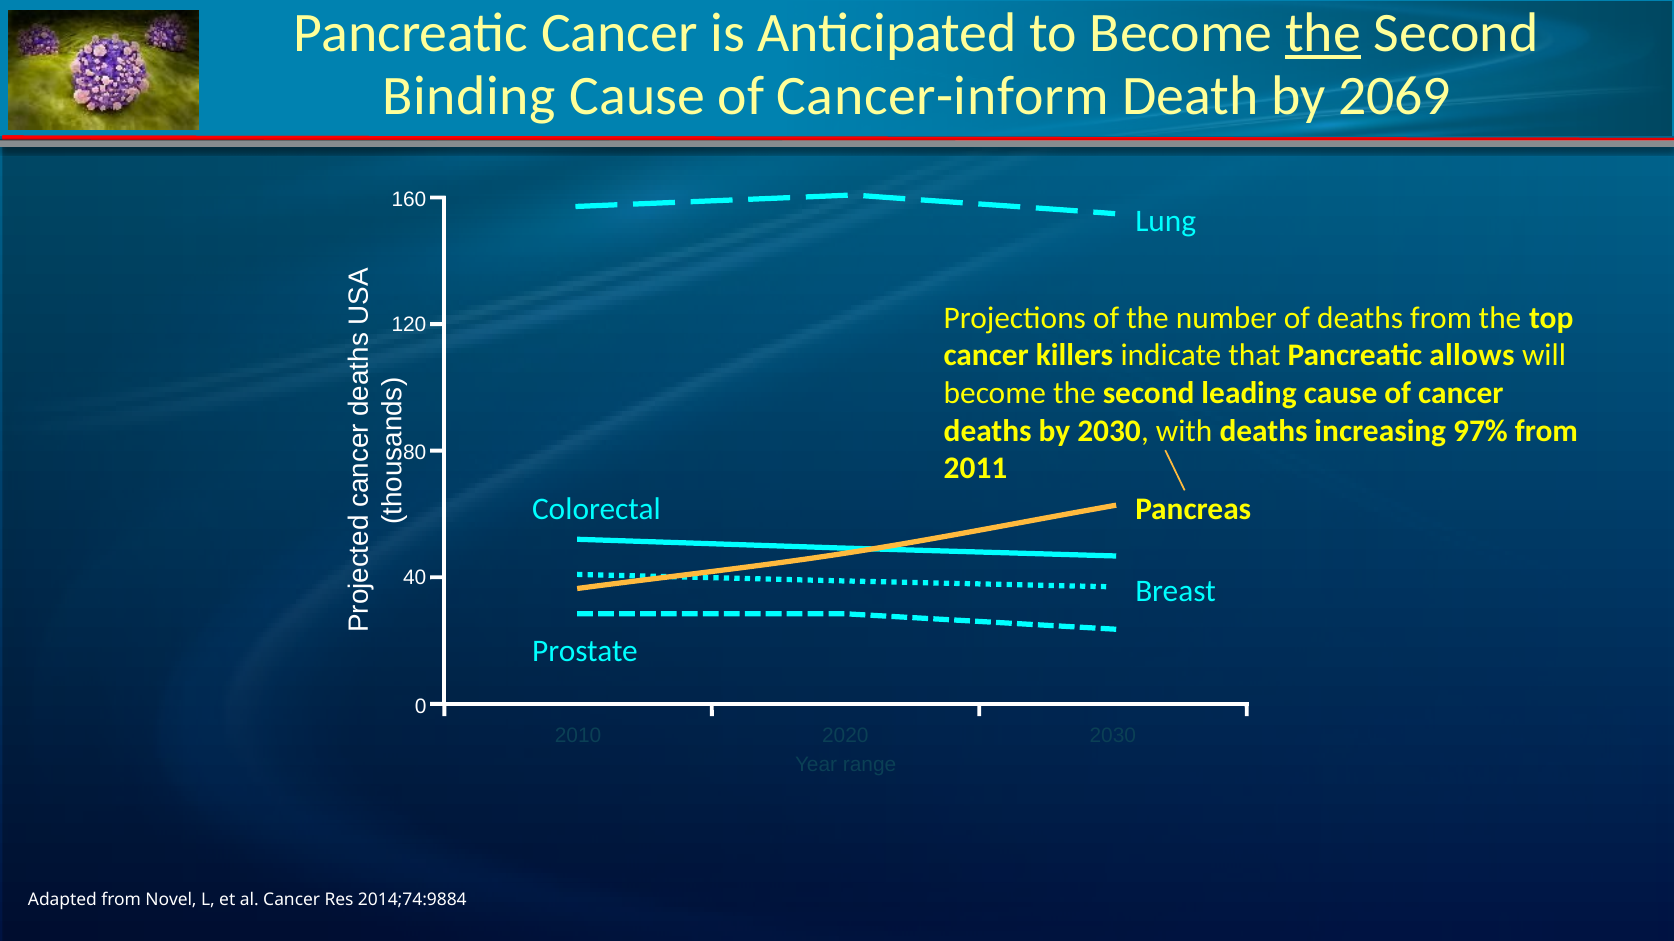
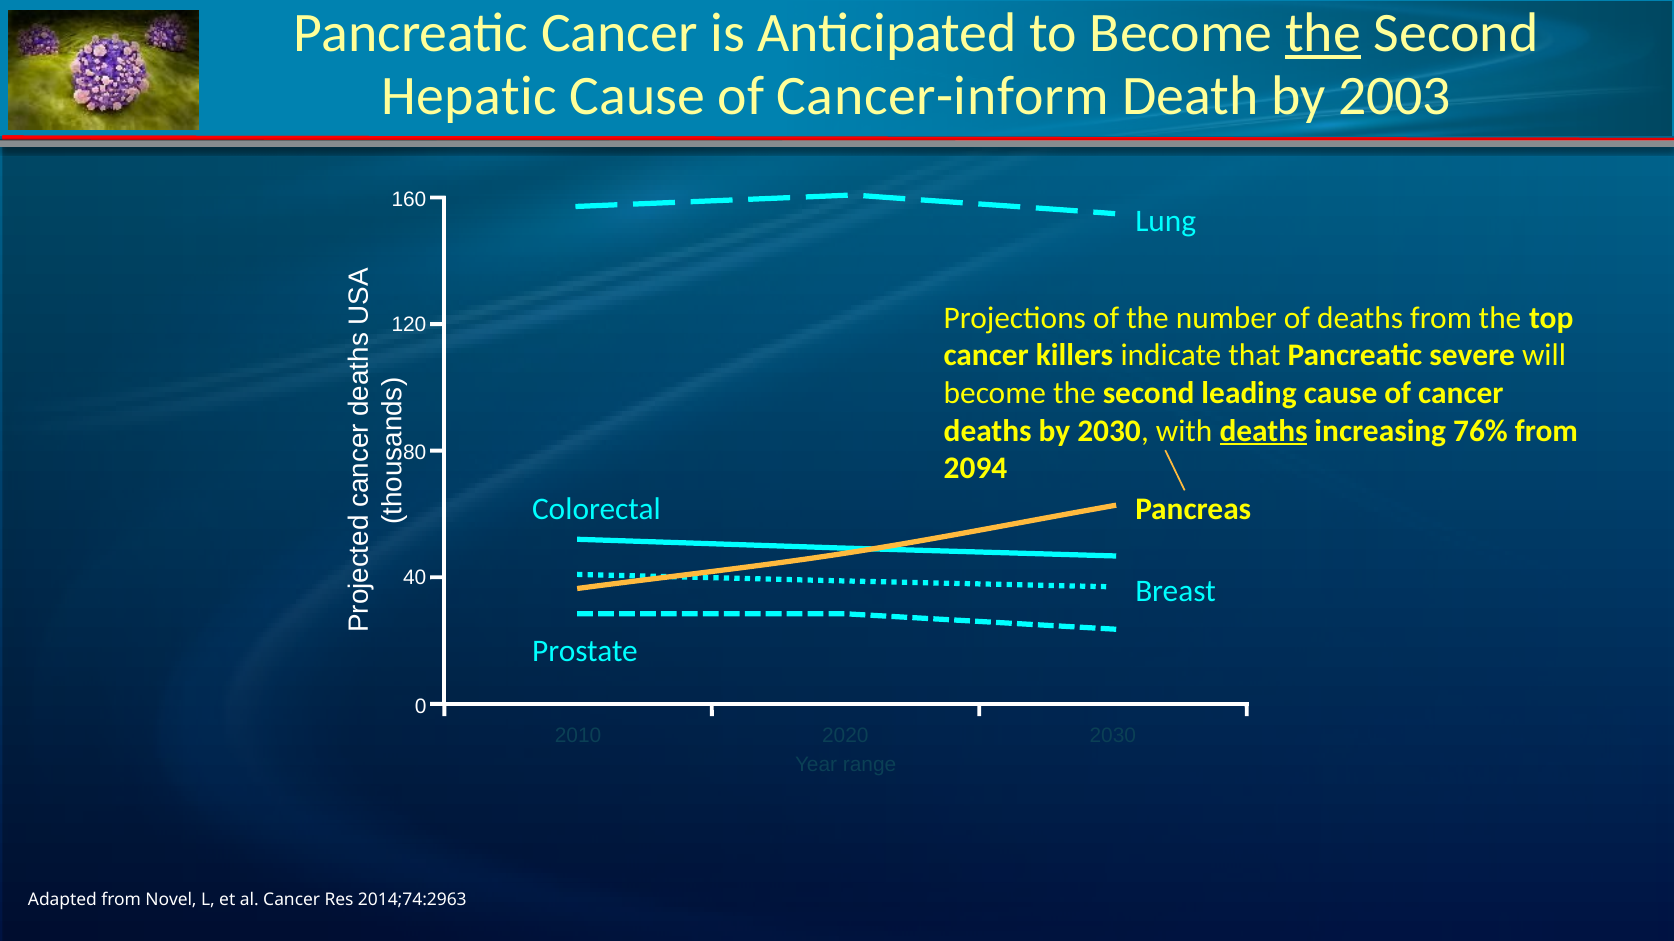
Binding: Binding -> Hepatic (469, 97)
2069: 2069 -> 2003 (1395, 97)
allows: allows -> severe (1472, 356)
deaths underline: none -> present (1264, 431)
97%: 97% -> 76% (1480, 431)
2011: 2011 -> 2094 (976, 469)
2014;74:9884: 2014;74:9884 -> 2014;74:2963 (412, 900)
